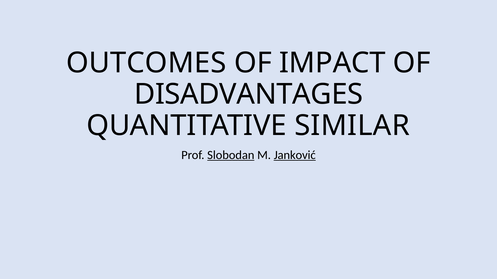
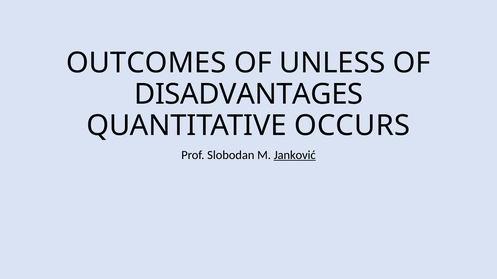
IMPACT: IMPACT -> UNLESS (332, 63)
SIMILAR: SIMILAR -> OCCURS (352, 126)
Slobodan underline: present -> none (231, 155)
